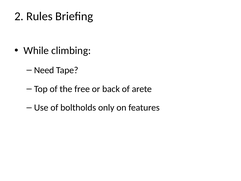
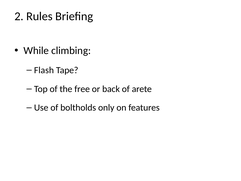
Need: Need -> Flash (44, 70)
